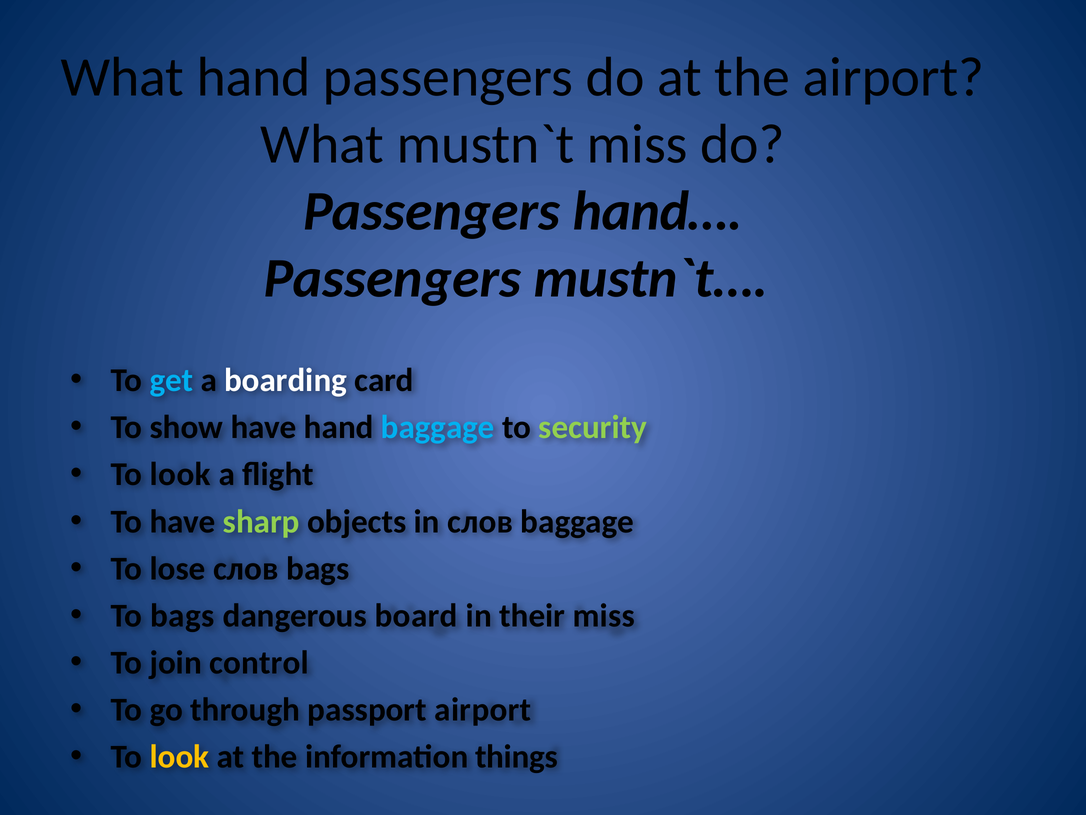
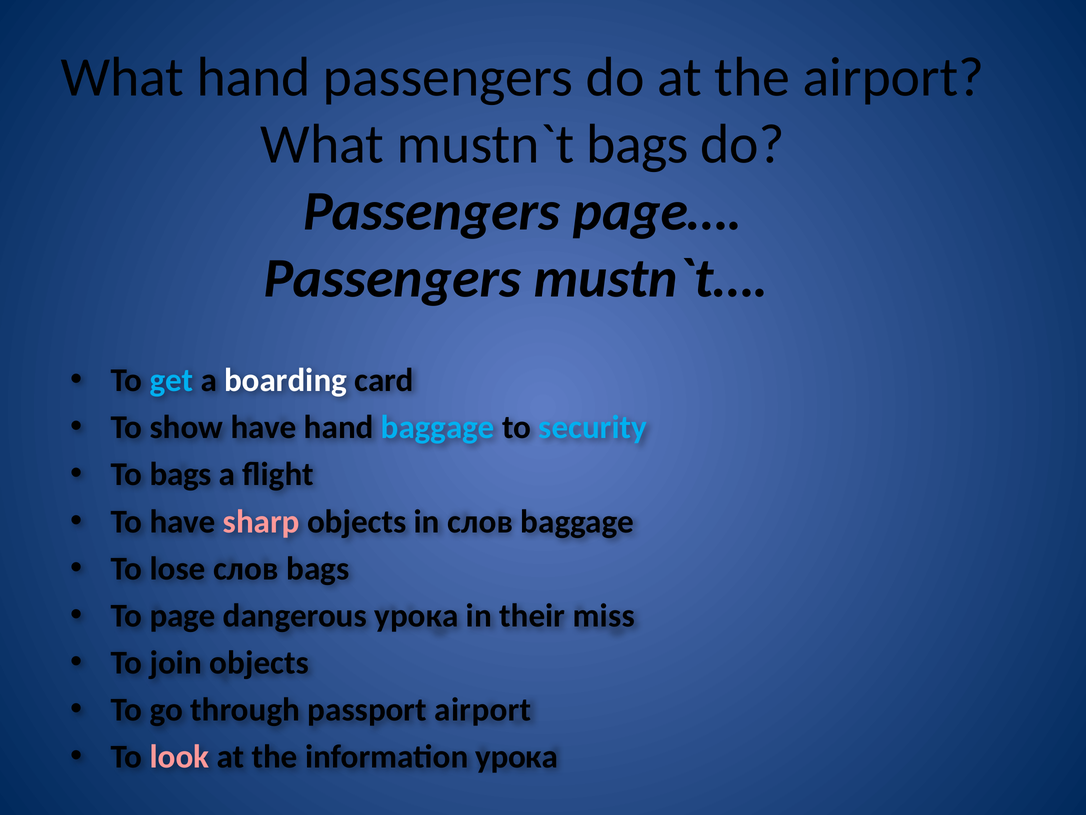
miss: miss -> bags (638, 144)
hand…: hand… -> page… (657, 211)
security colour: light green -> light blue (593, 427)
look: look -> bags (181, 474)
sharp colour: light green -> pink (261, 521)
To bags: bags -> page (183, 615)
dangerous board: board -> урока (416, 615)
join control: control -> objects (259, 662)
look colour: yellow -> pink (180, 756)
information things: things -> урока (517, 756)
